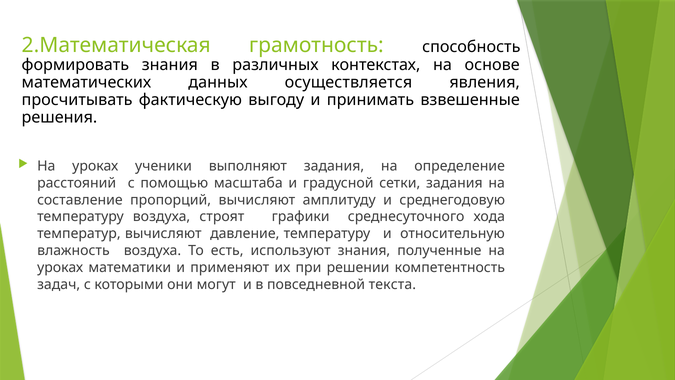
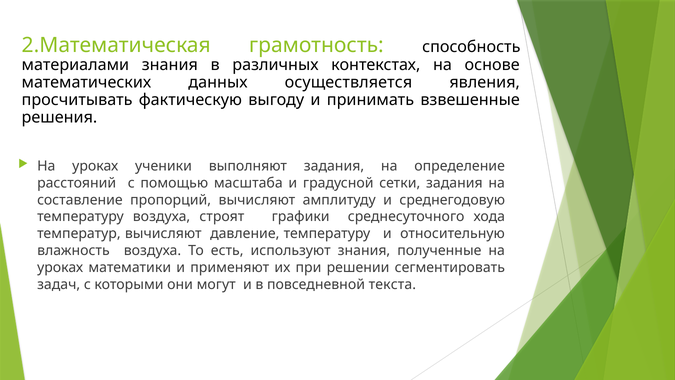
формировать: формировать -> материалами (75, 65)
компетентность: компетентность -> сегментировать (450, 267)
